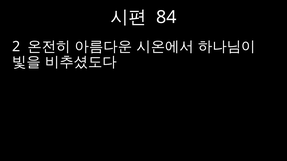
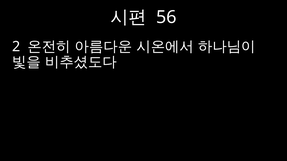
84: 84 -> 56 (166, 17)
